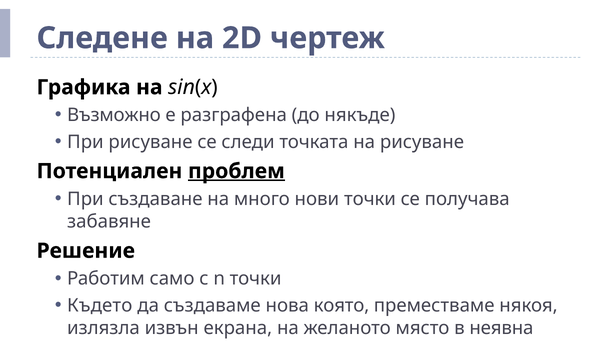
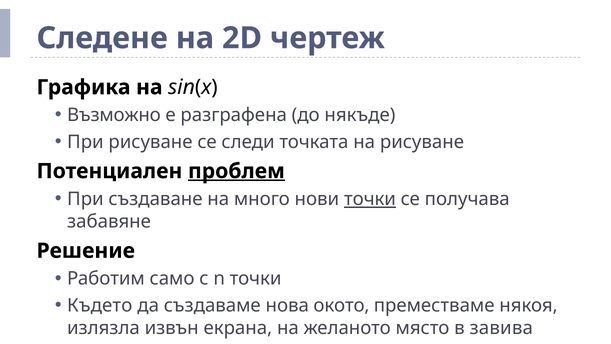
точки underline: none -> present (370, 199)
която: която -> окото (341, 305)
неявна: неявна -> завива (501, 328)
